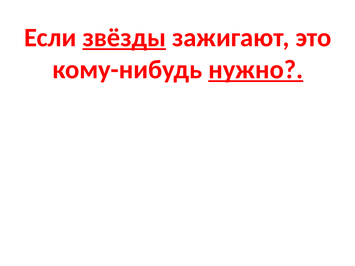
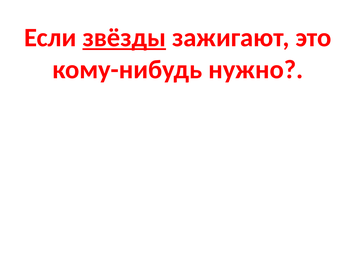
нужно underline: present -> none (256, 70)
